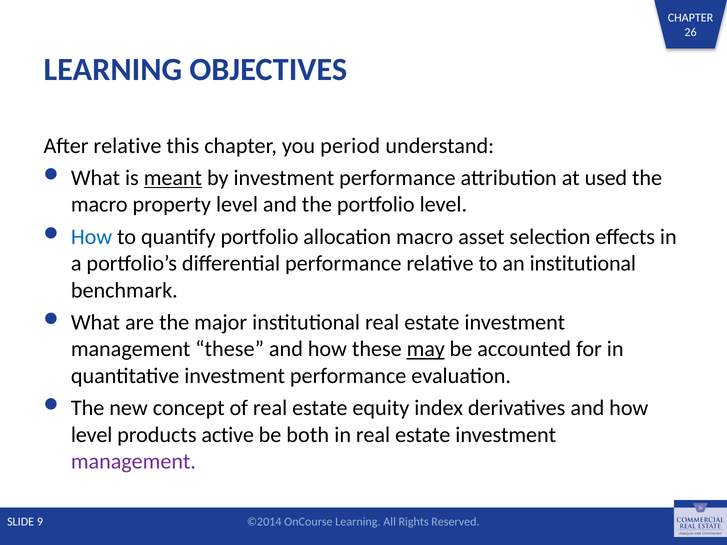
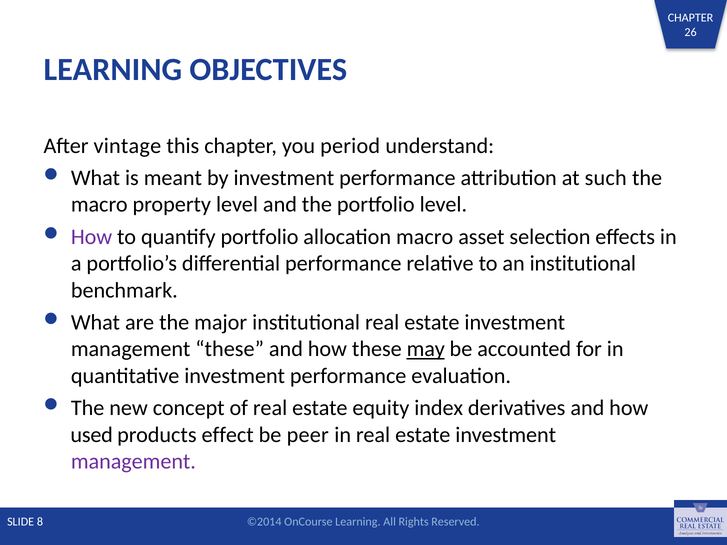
After relative: relative -> vintage (127, 146)
meant underline: present -> none (173, 178)
used: used -> such (606, 178)
How colour: blue -> purple (92, 237)
level: level -> used (92, 435)
active: active -> effect (228, 435)
both: both -> peer (308, 435)
9: 9 -> 8 (40, 522)
